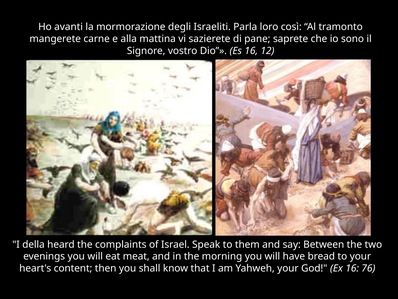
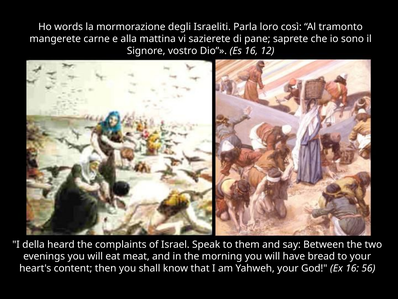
avanti: avanti -> words (69, 27)
76: 76 -> 56 (368, 268)
